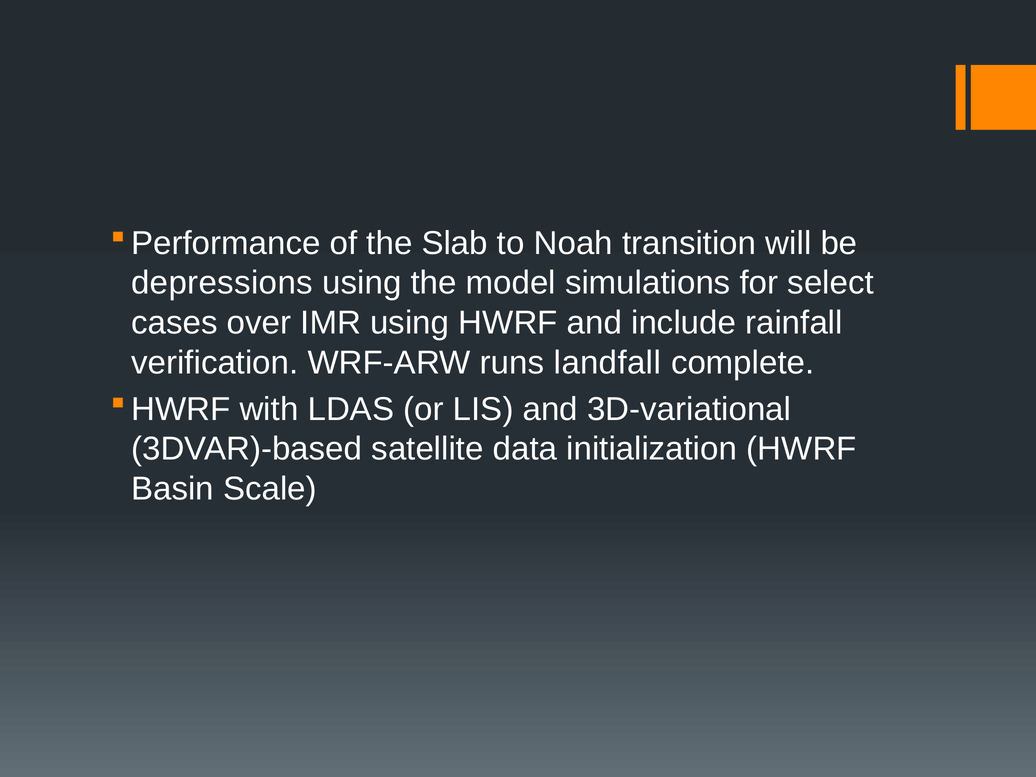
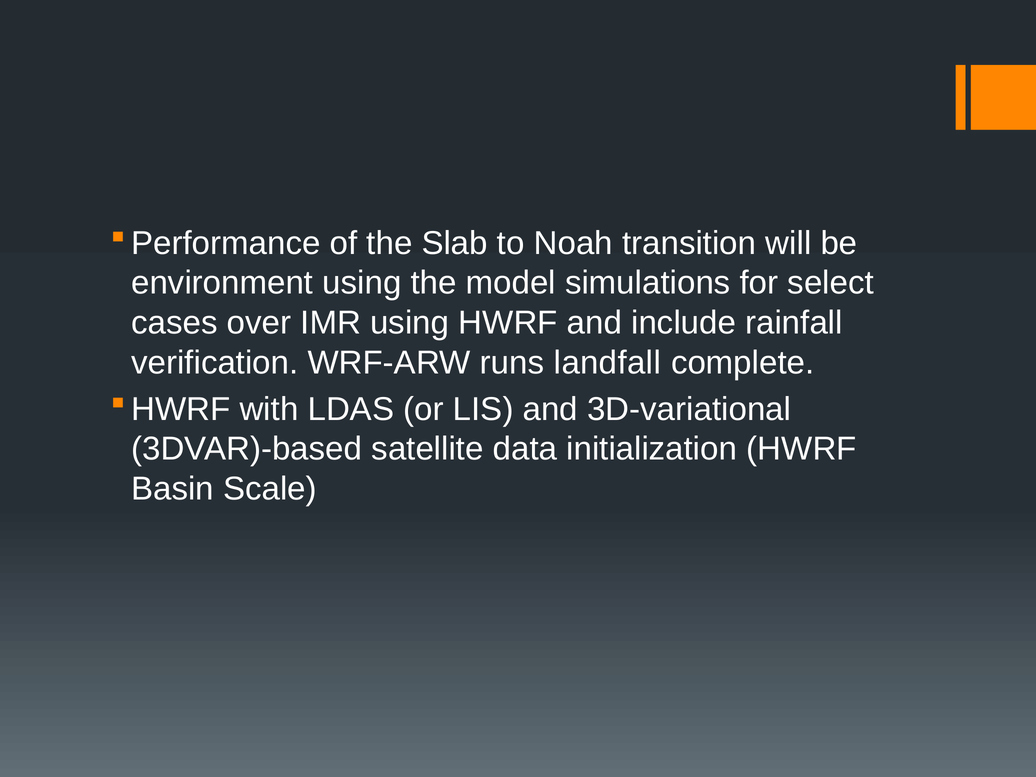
depressions: depressions -> environment (222, 283)
